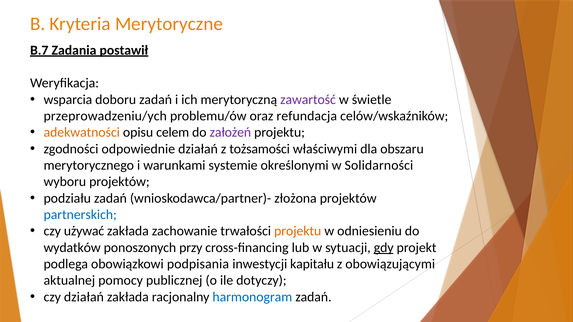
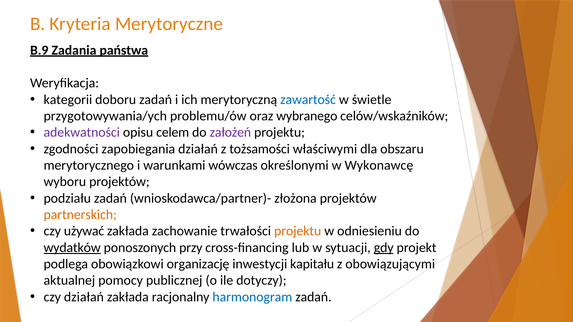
B.7: B.7 -> B.9 (39, 50)
postawił: postawił -> państwa (124, 50)
wsparcia: wsparcia -> kategorii (68, 100)
zawartość colour: purple -> blue (308, 100)
przeprowadzeniu/ych: przeprowadzeniu/ych -> przygotowywania/ych (105, 116)
refundacja: refundacja -> wybranego (307, 116)
adekwatności colour: orange -> purple (82, 133)
odpowiednie: odpowiednie -> zapobiegania (138, 149)
systemie: systemie -> wówczas (233, 165)
Solidarności: Solidarności -> Wykonawcę (379, 165)
partnerskich colour: blue -> orange (80, 215)
wydatków underline: none -> present (72, 248)
podpisania: podpisania -> organizację (198, 264)
